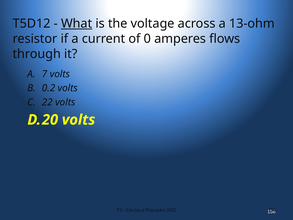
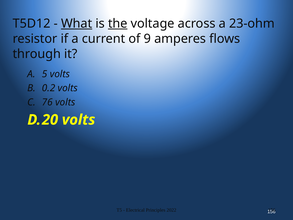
the underline: none -> present (118, 24)
13-ohm: 13-ohm -> 23-ohm (252, 24)
0: 0 -> 9 (147, 39)
7: 7 -> 5 (45, 74)
22: 22 -> 76 (47, 102)
